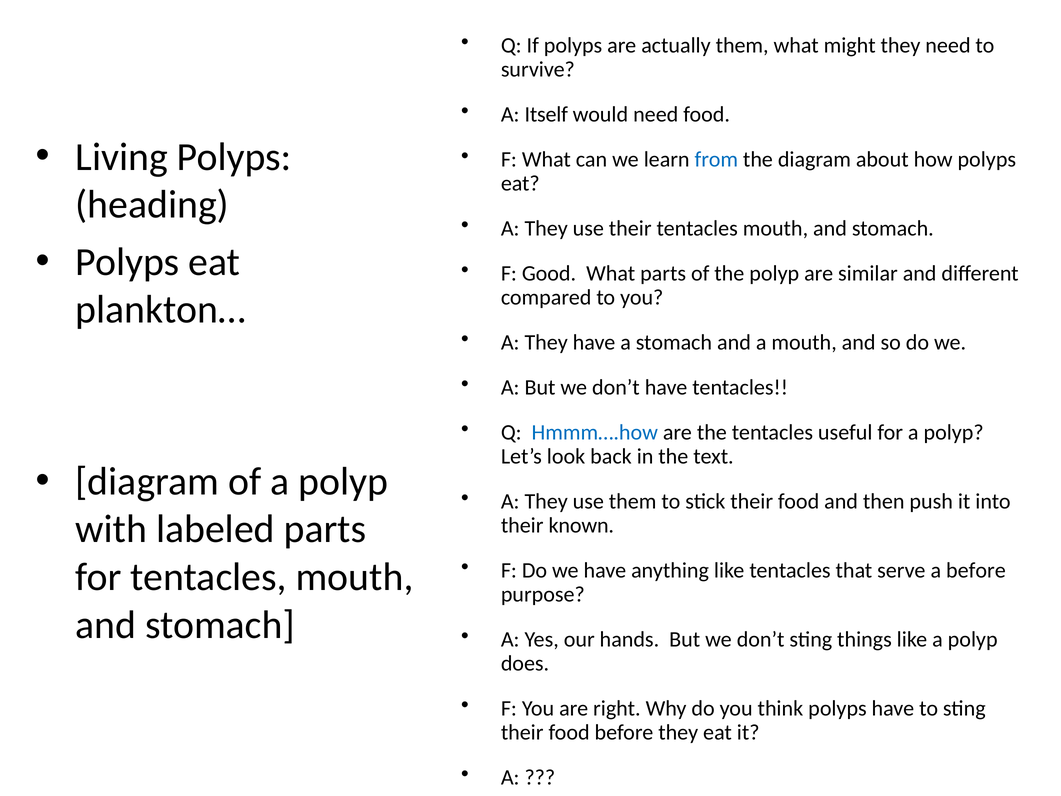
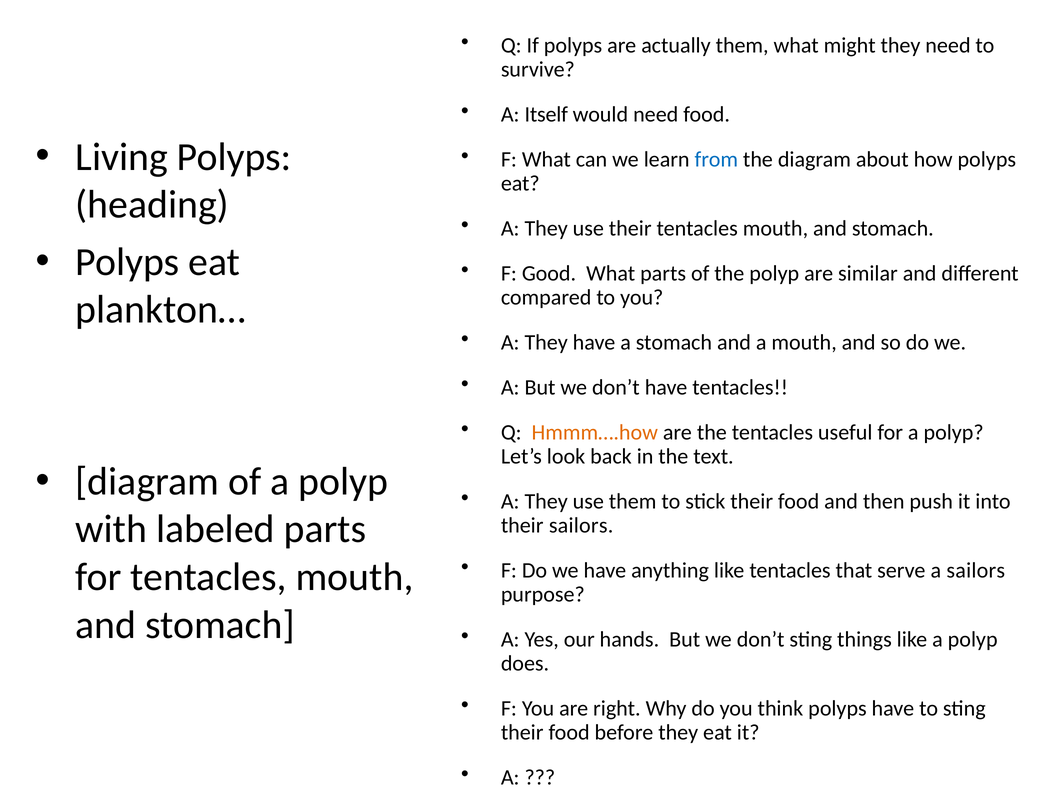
Hmmm….how colour: blue -> orange (595, 433)
their known: known -> sailors (581, 525)
a before: before -> sailors (976, 570)
